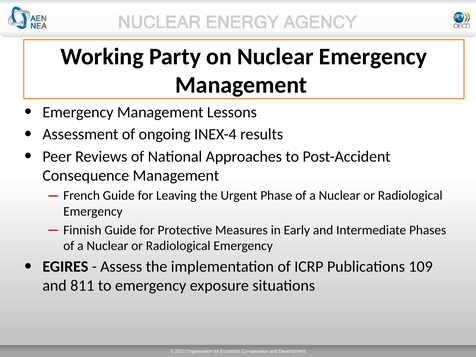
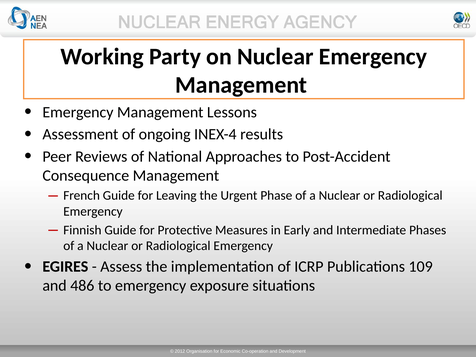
811: 811 -> 486 (82, 286)
